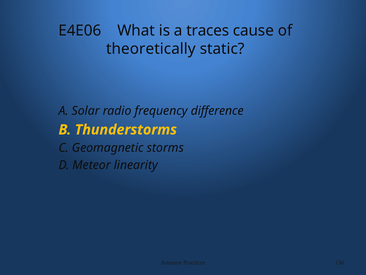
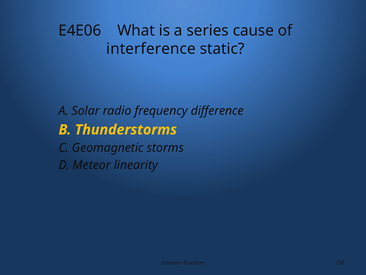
traces: traces -> series (208, 30)
theoretically: theoretically -> interference (151, 49)
